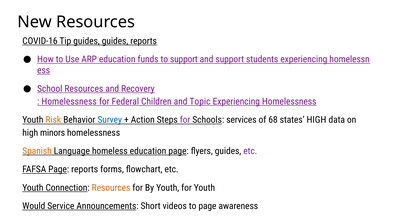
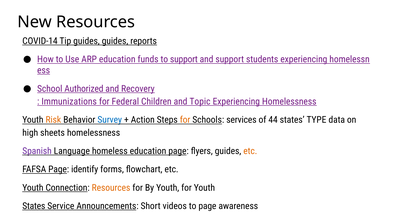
COVID-16: COVID-16 -> COVID-14 (40, 41)
School Resources: Resources -> Authorized (84, 89)
Homelessness: Homelessness -> Immunizations (69, 102)
for colour: purple -> orange (185, 120)
68: 68 -> 44 (273, 120)
states HIGH: HIGH -> TYPE (316, 120)
minors: minors -> sheets (53, 133)
Spanish colour: orange -> purple (37, 151)
etc colour: purple -> orange (250, 151)
Page reports: reports -> identify (85, 170)
Would: Would -> States (34, 206)
